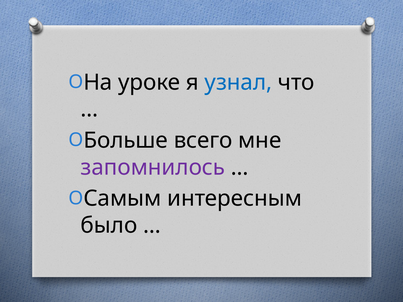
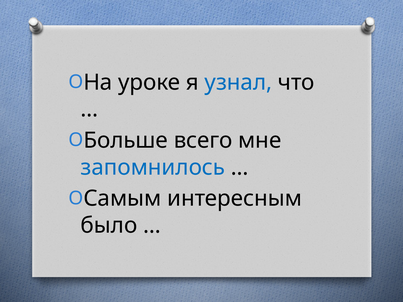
запомнилось colour: purple -> blue (153, 167)
